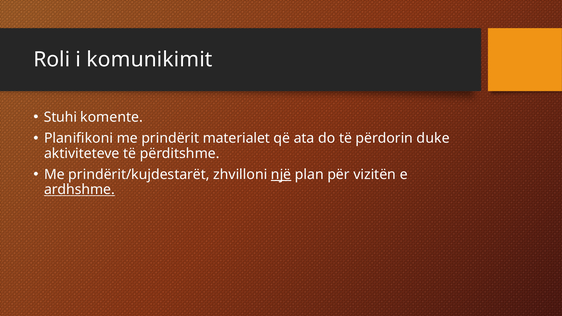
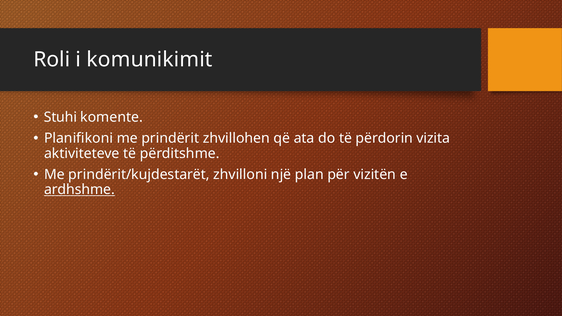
materialet: materialet -> zhvillohen (236, 138)
duke: duke -> vizita (433, 138)
një underline: present -> none (281, 175)
